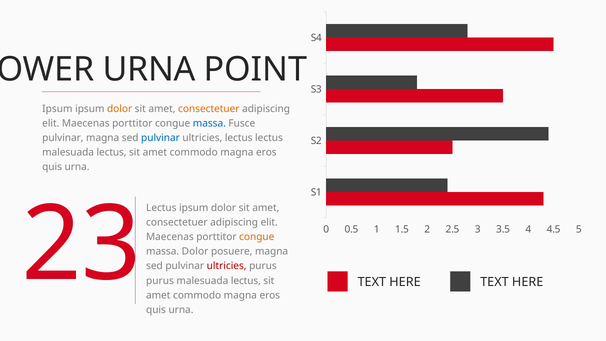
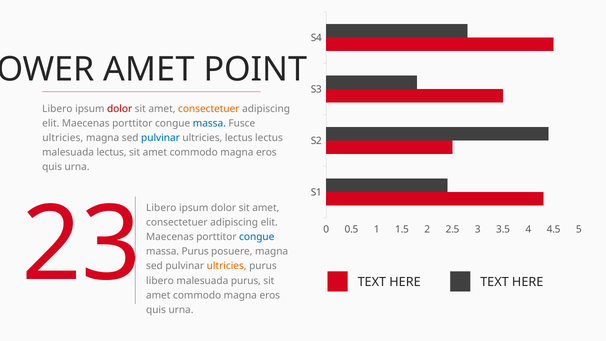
URNA: URNA -> AMET (149, 70)
Ipsum: Ipsum -> Libero (57, 109)
dolor colour: orange -> red (120, 109)
pulvinar: pulvinar -> ultricies (63, 138)
Lectus: Lectus -> Libero (161, 208)
congue colour: orange -> blue (257, 237)
massa Dolor: Dolor -> Purus (195, 252)
ultricies colour: red -> orange (227, 266)
purus: purus -> libero (160, 281)
lectus: lectus -> purus (246, 281)
